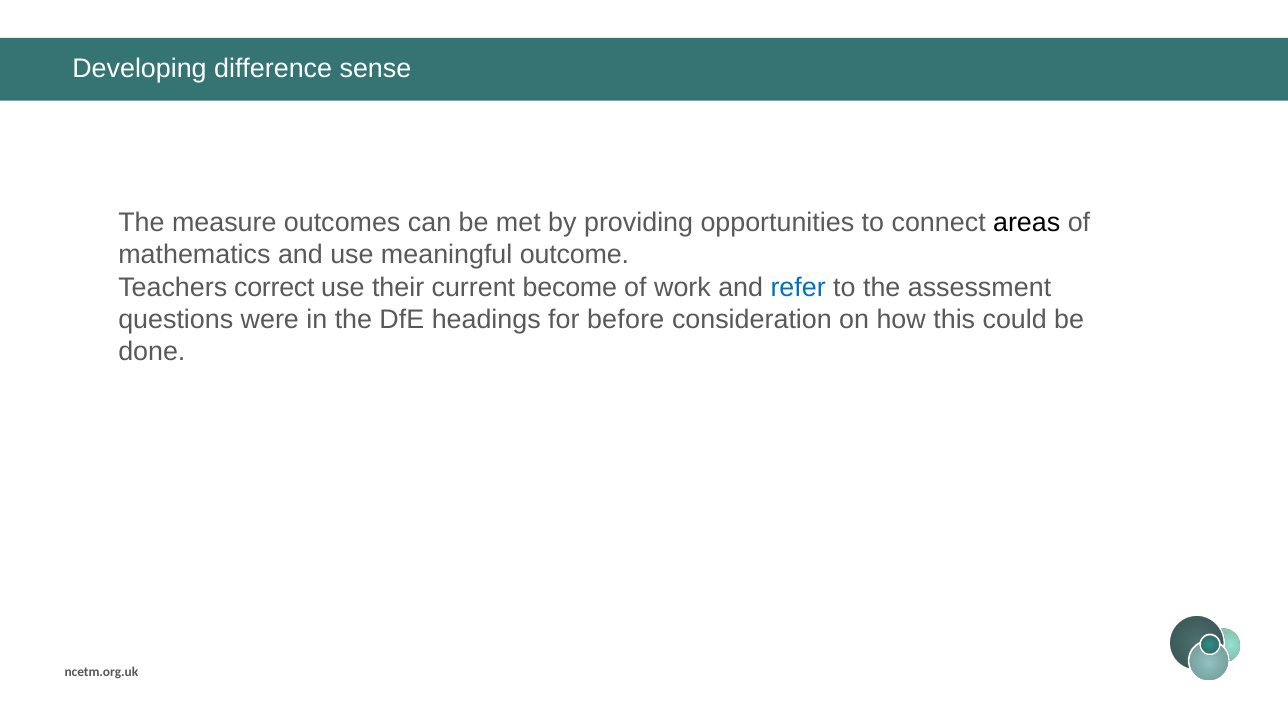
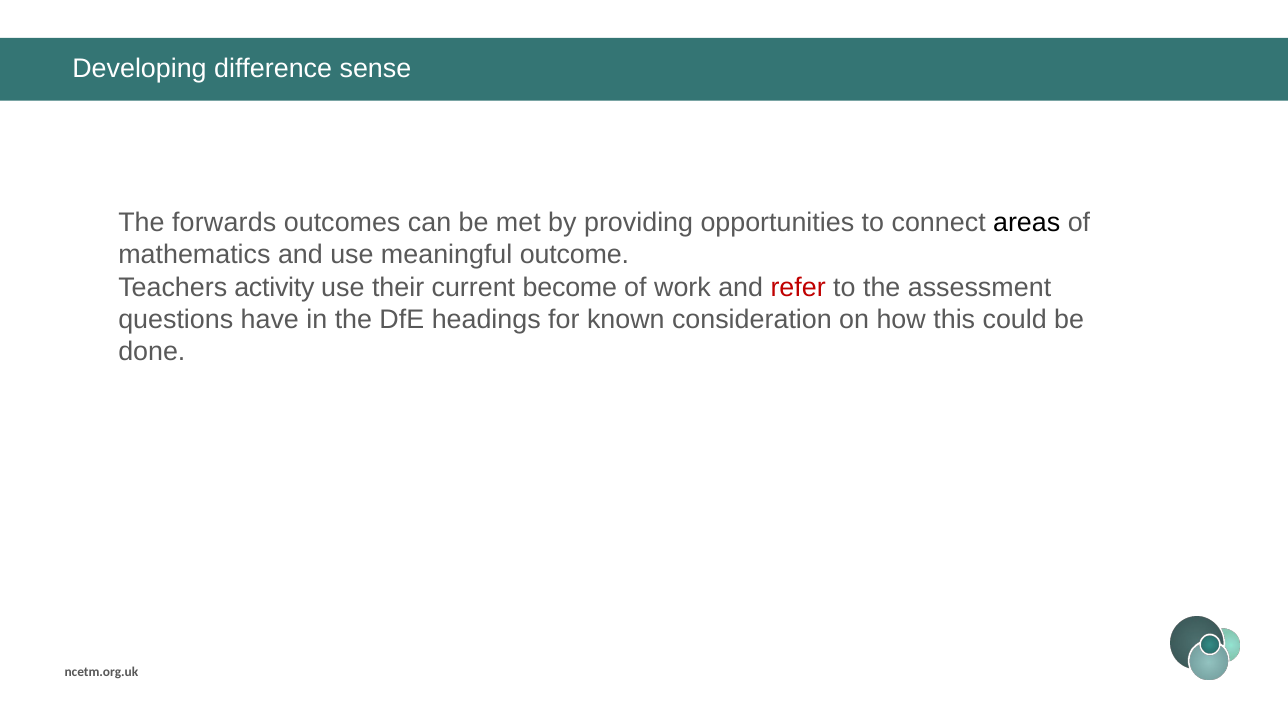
measure: measure -> forwards (224, 223)
correct: correct -> activity (274, 287)
refer colour: blue -> red (798, 287)
were: were -> have (270, 320)
before: before -> known (626, 320)
